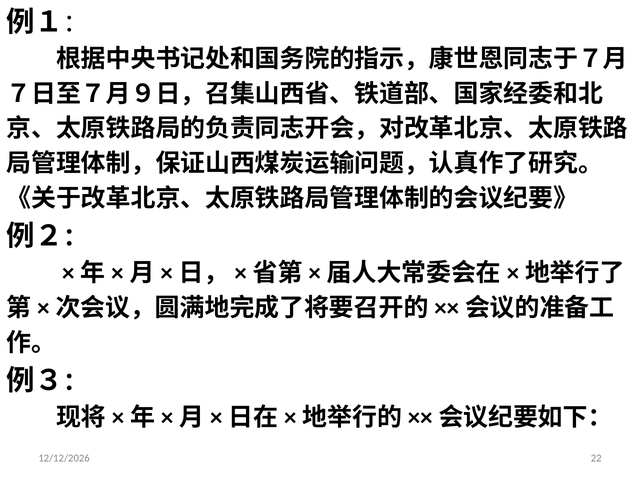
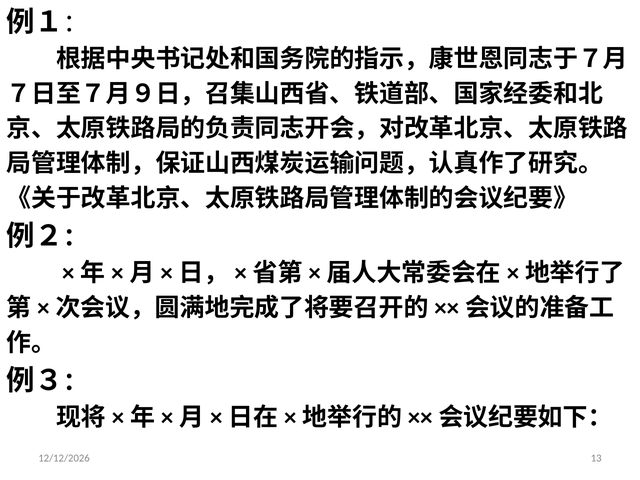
22: 22 -> 13 (596, 458)
